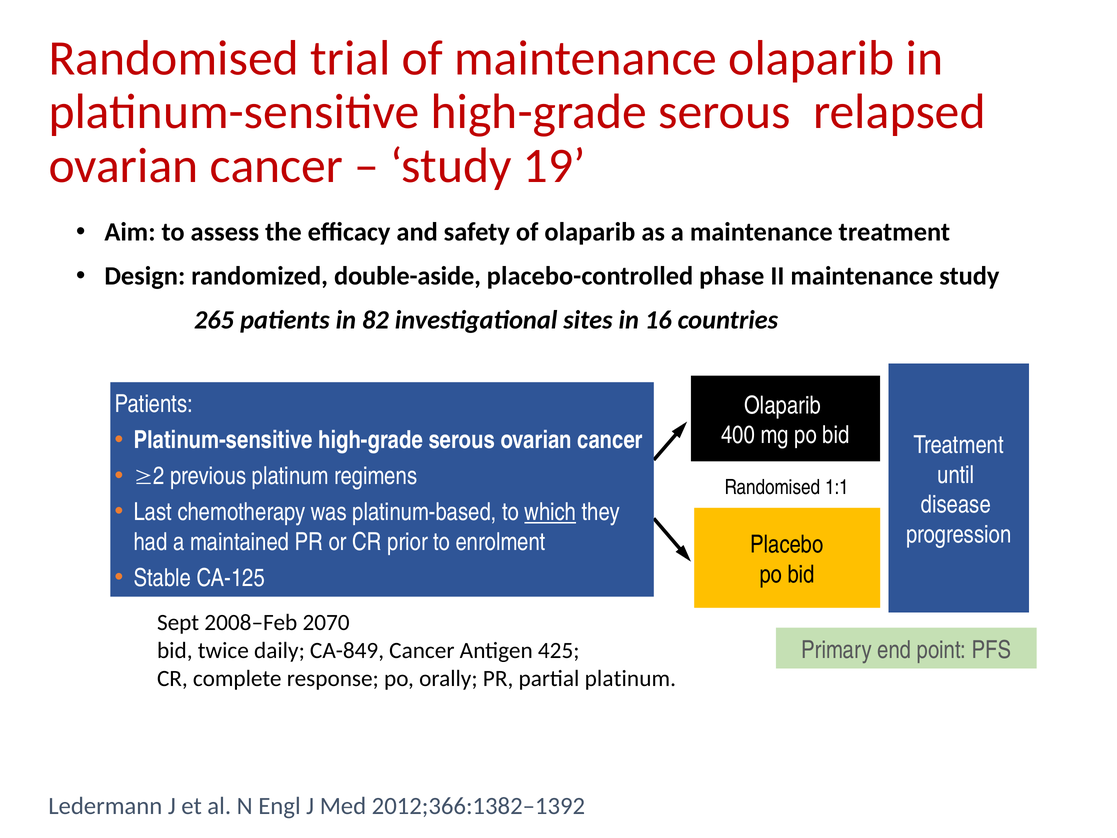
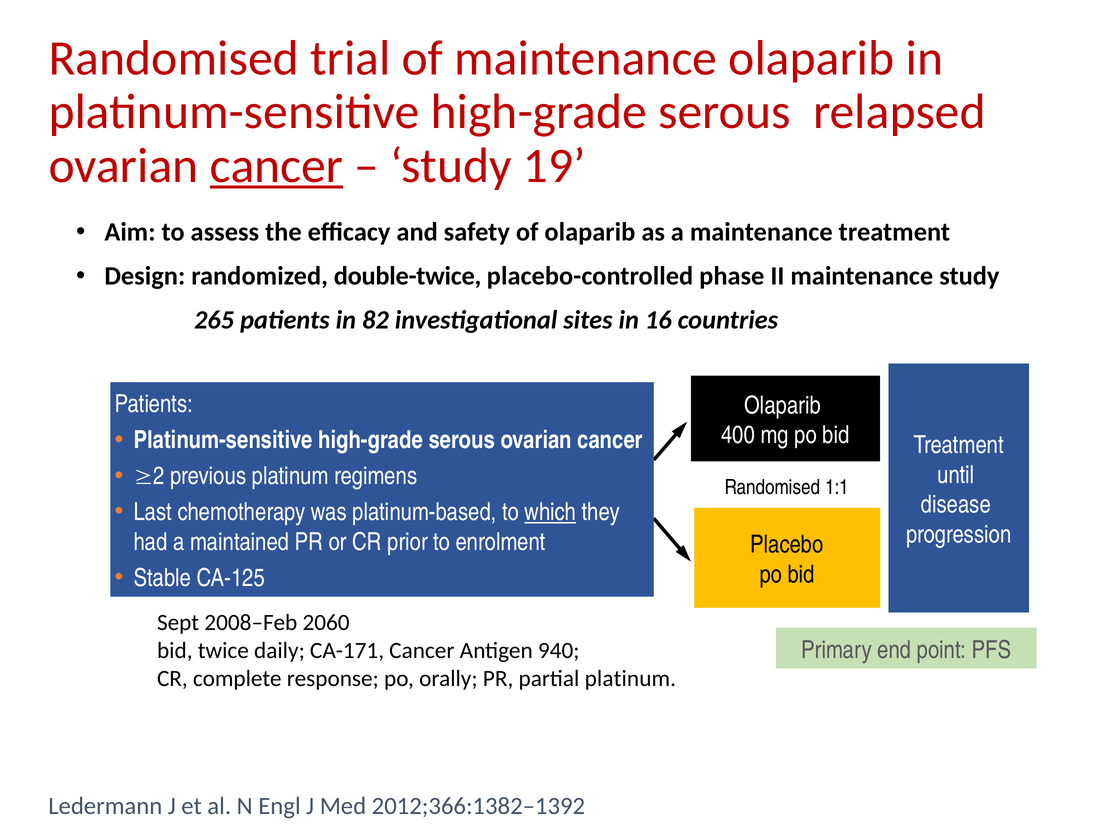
cancer underline: none -> present (276, 166)
double-aside: double-aside -> double-twice (408, 276)
2070: 2070 -> 2060 (326, 623)
CA-849: CA-849 -> CA-171 (347, 650)
425: 425 -> 940 (559, 650)
